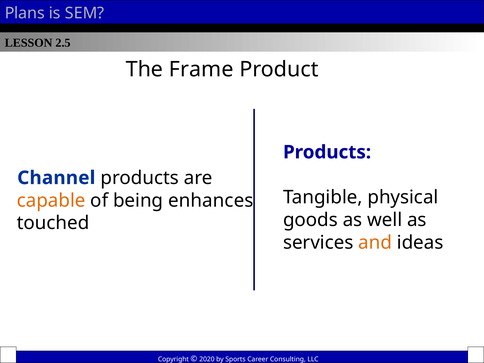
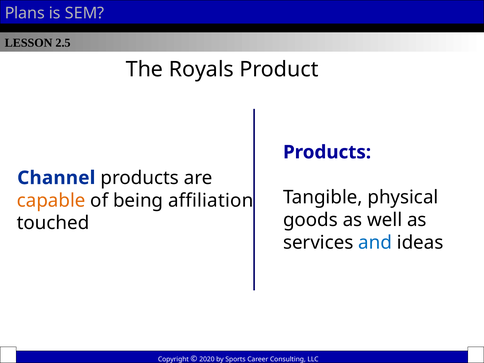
Frame: Frame -> Royals (201, 69)
enhances: enhances -> affiliation (211, 200)
and colour: orange -> blue (375, 243)
